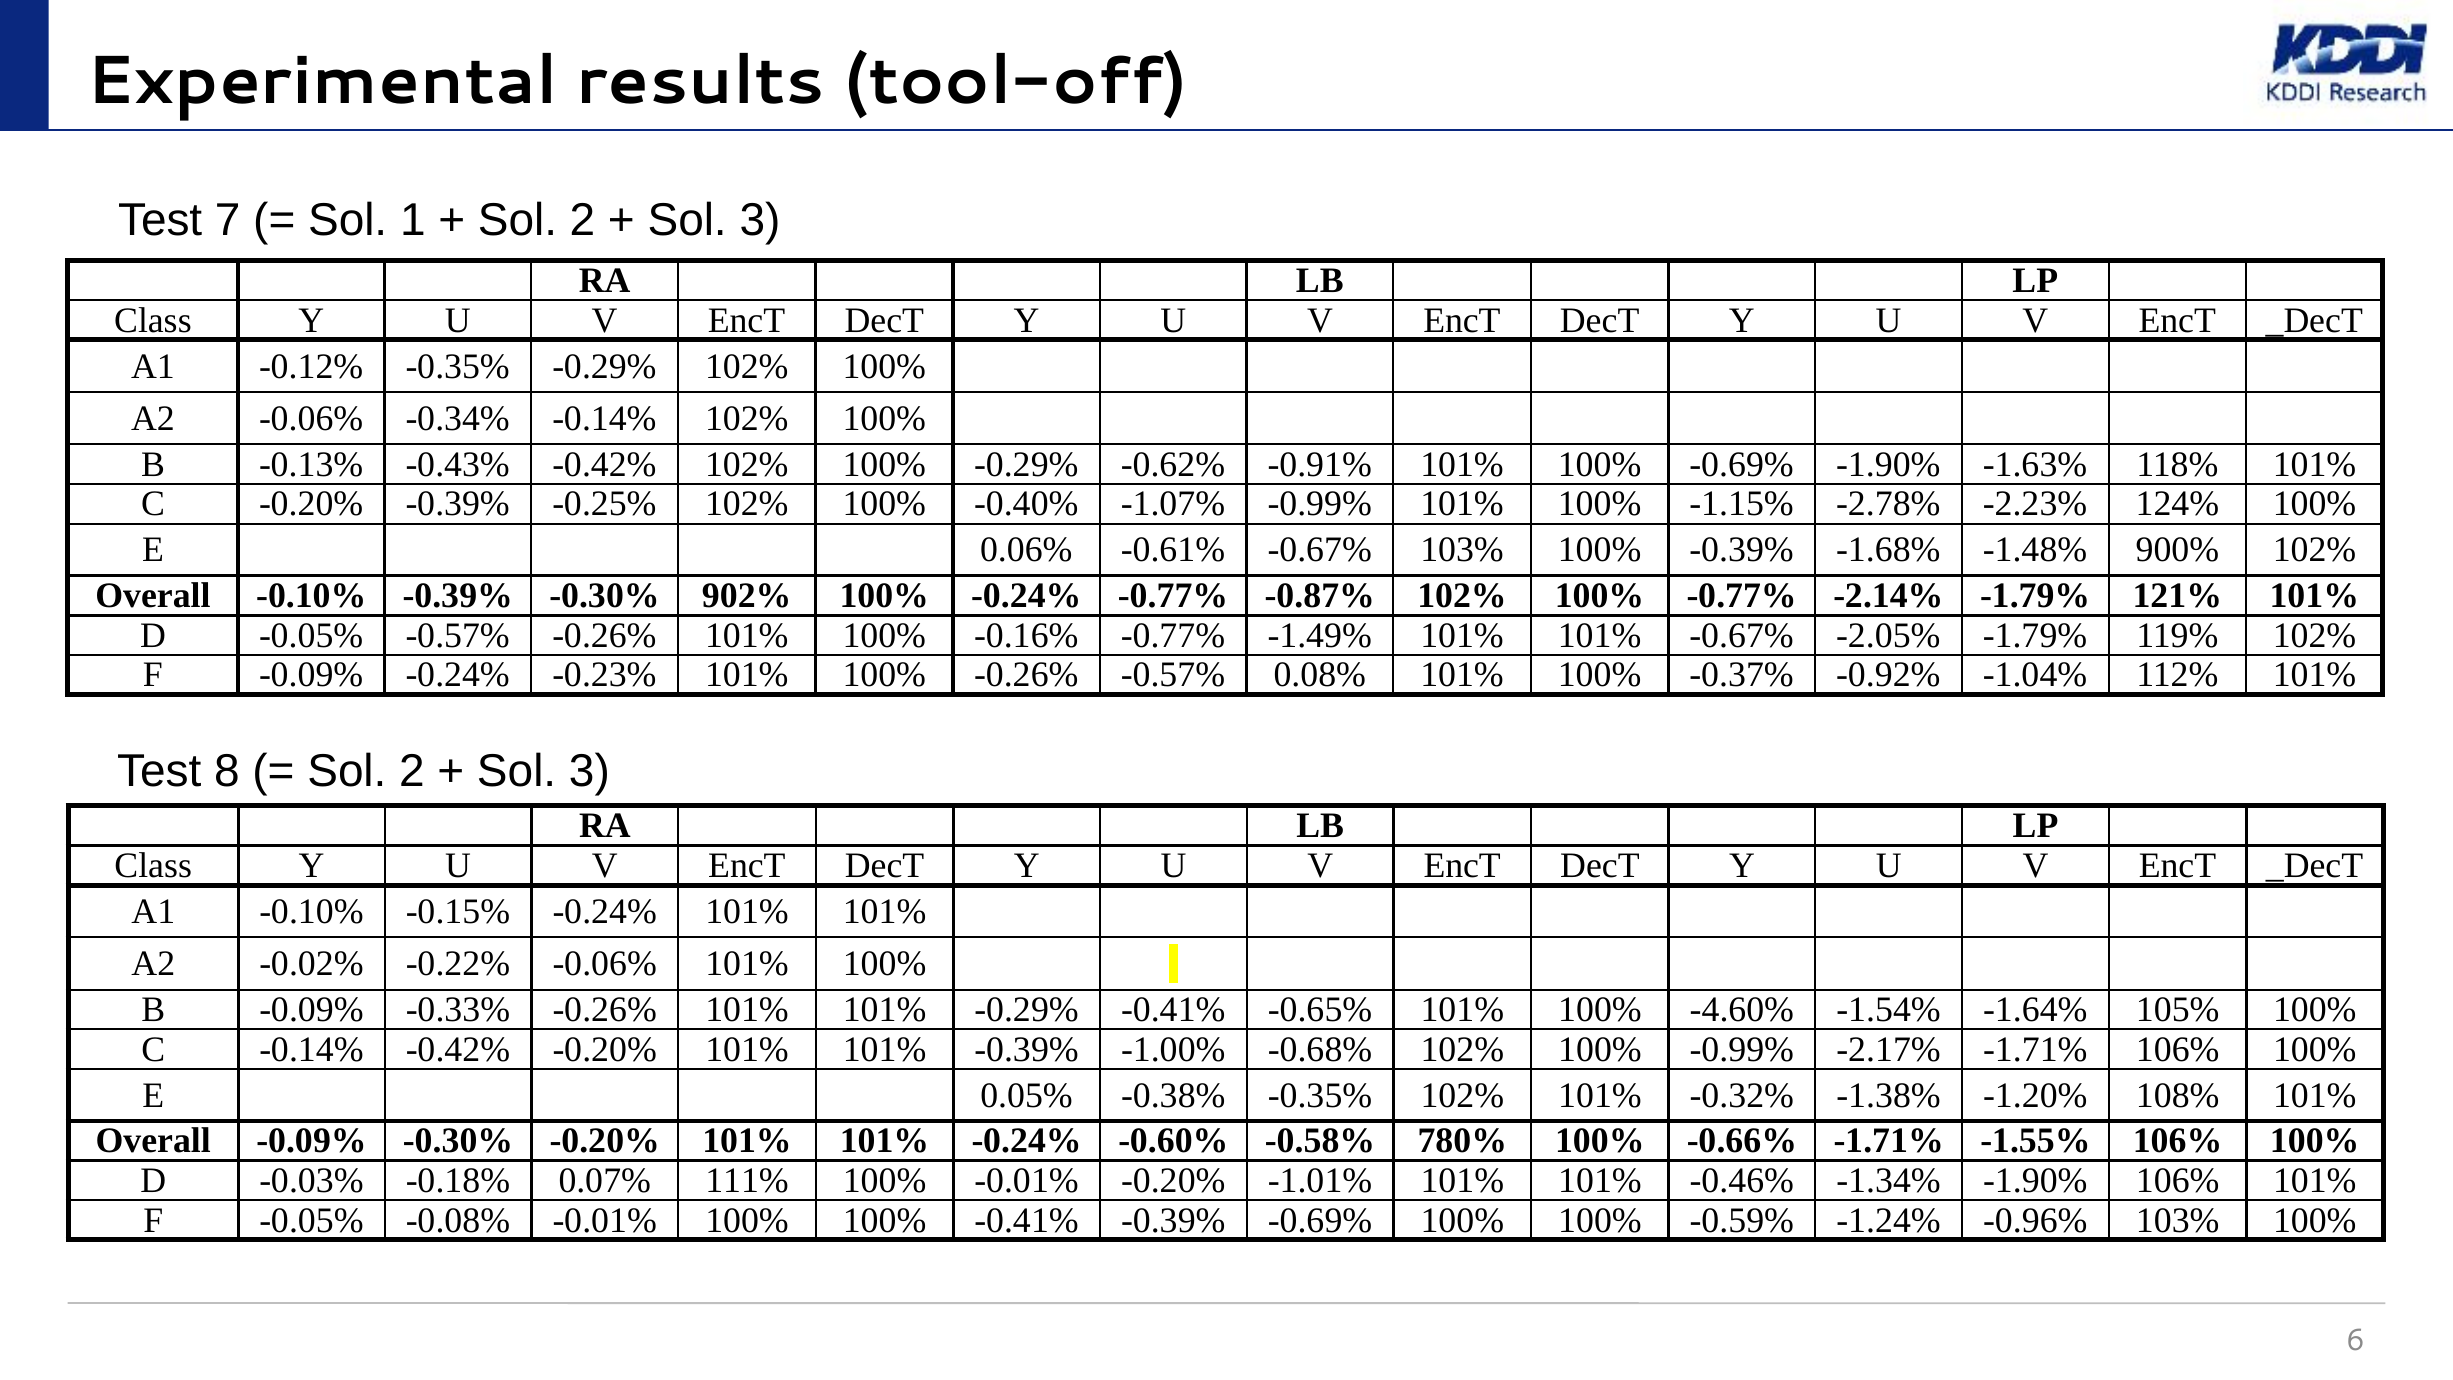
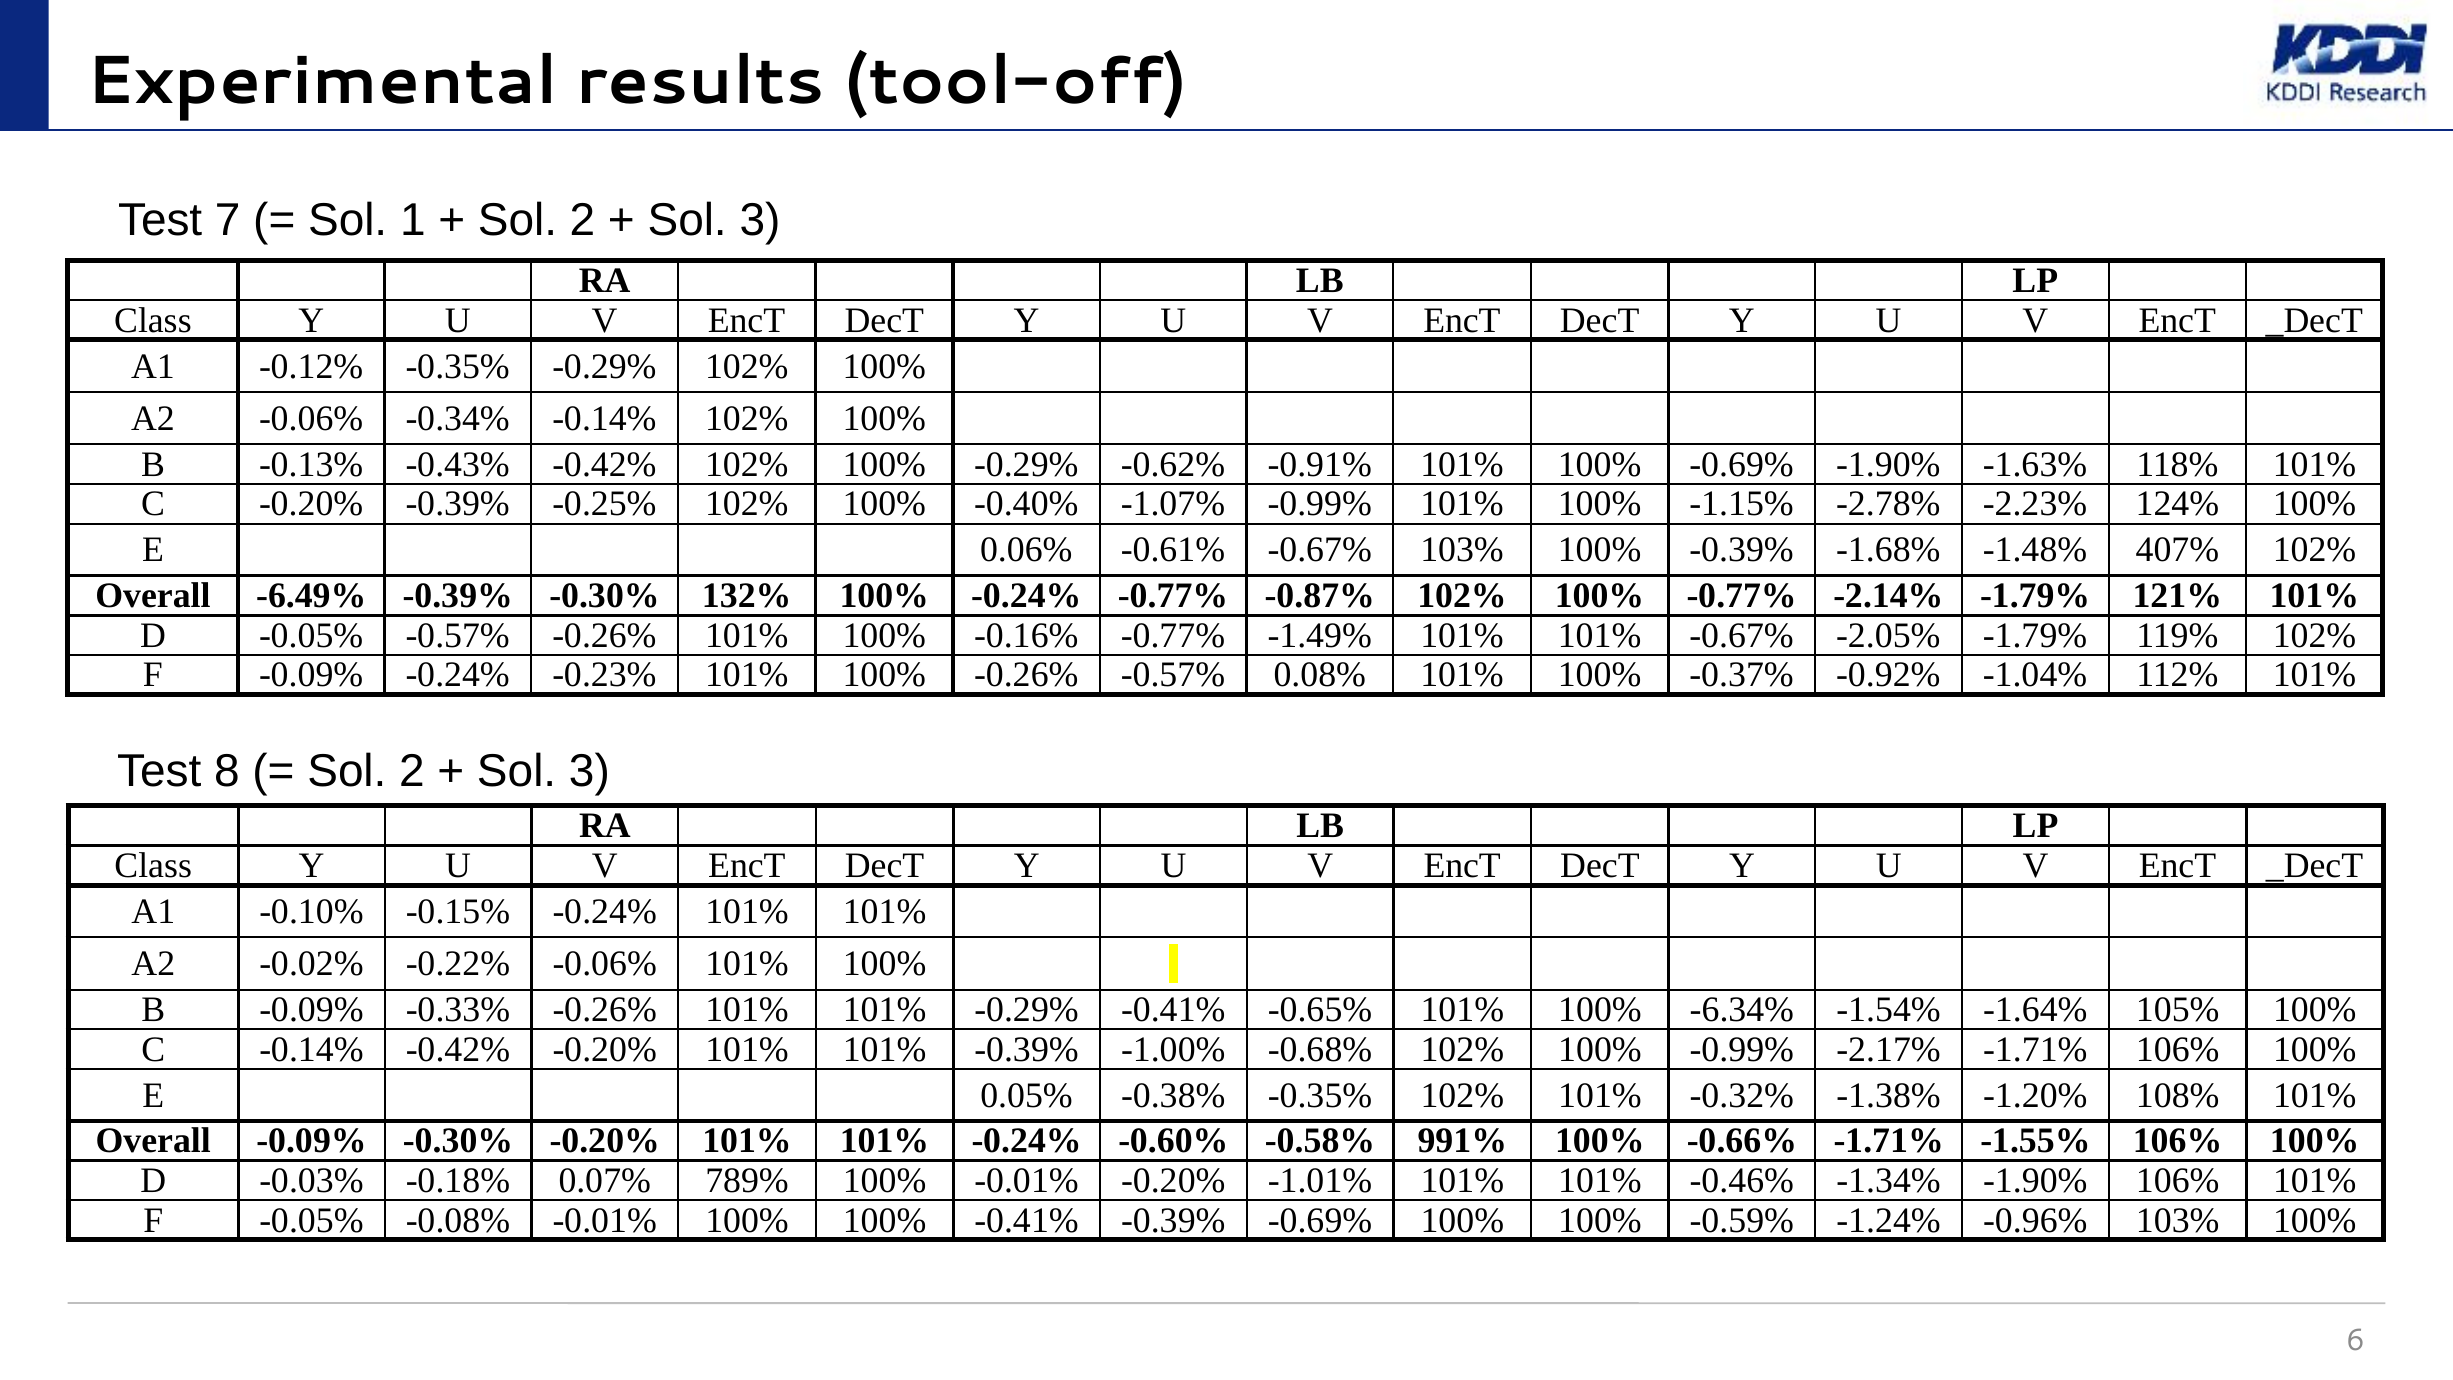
900%: 900% -> 407% (2177, 550)
Overall -0.10%: -0.10% -> -6.49% (311, 596)
902%: 902% -> 132% (747, 596)
-4.60%: -4.60% -> -6.34% (1742, 1010)
780%: 780% -> 991% (1462, 1141)
111%: 111% -> 789% (747, 1181)
